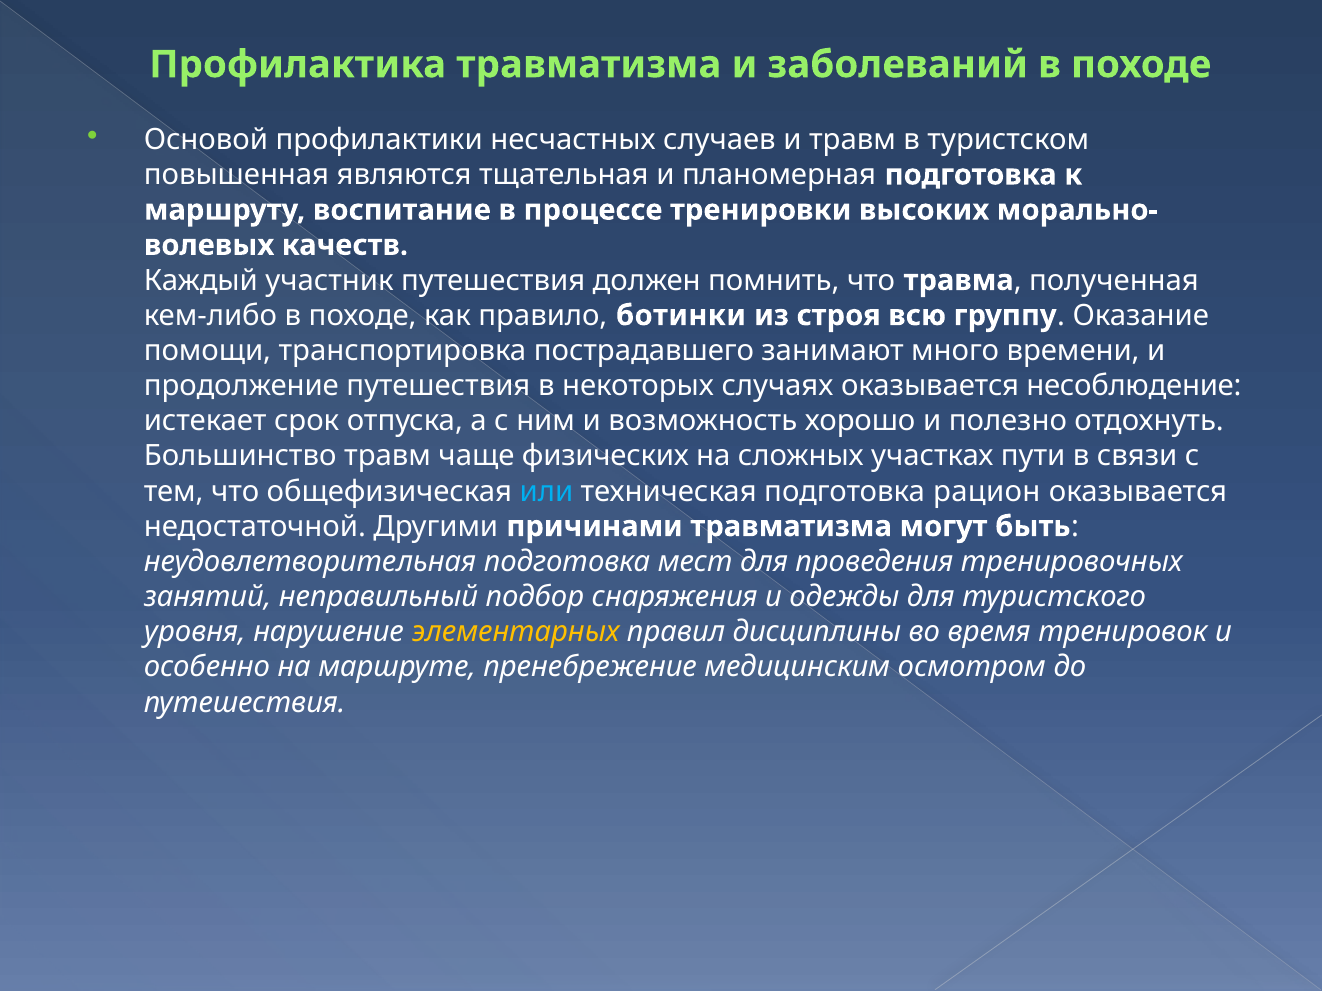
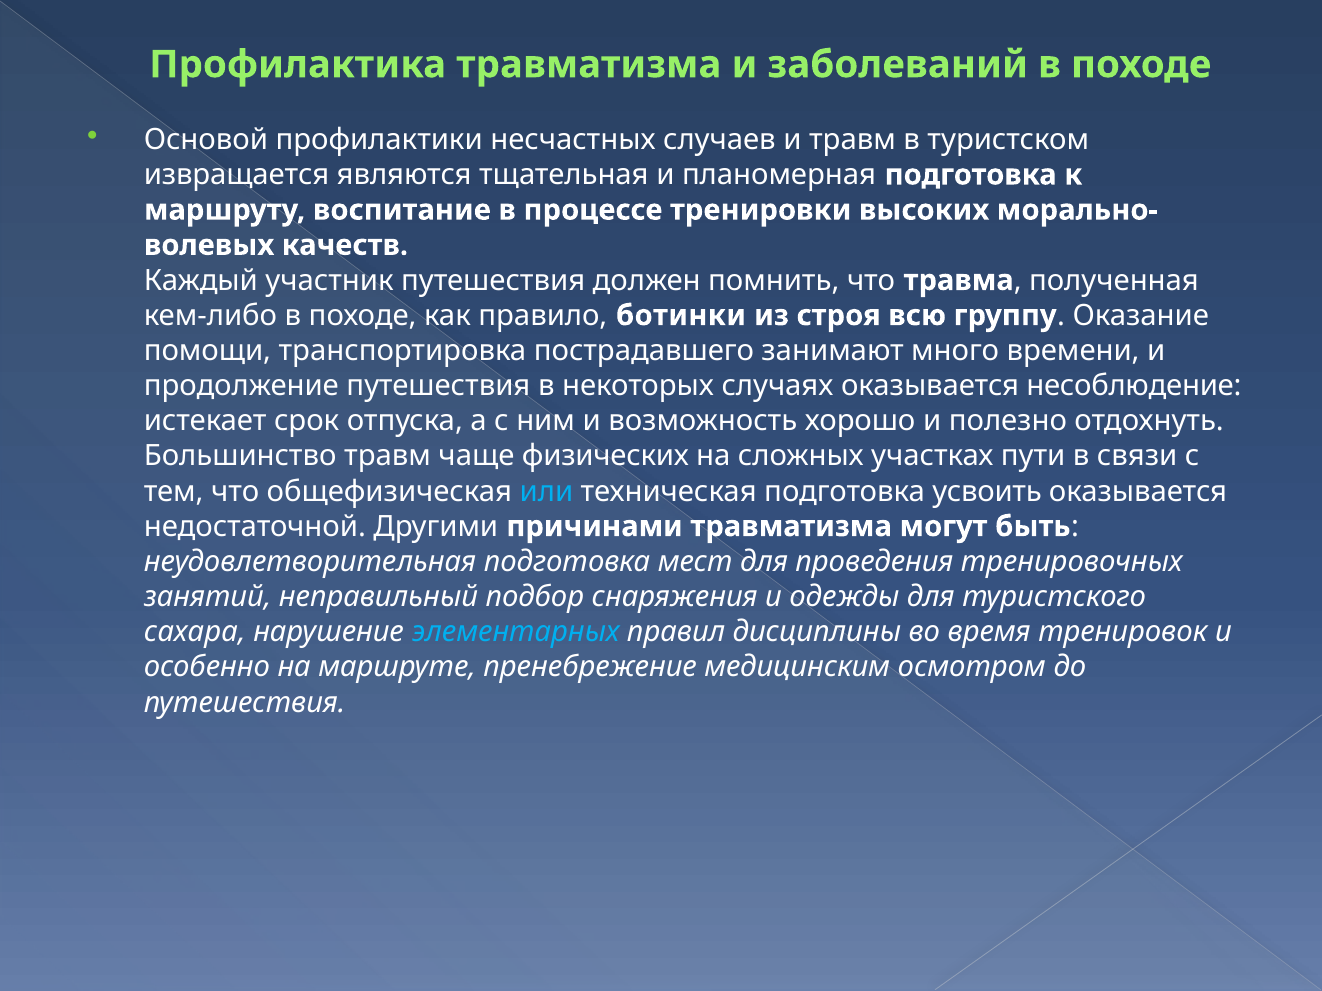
повышенная: повышенная -> извращается (237, 175)
рацион: рацион -> усвоить (987, 492)
уровня: уровня -> сахара (195, 632)
элементарных colour: yellow -> light blue (515, 632)
